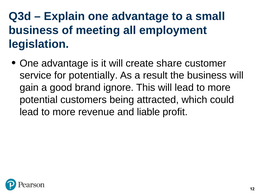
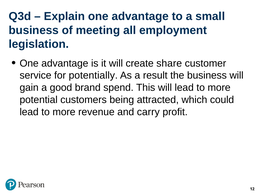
ignore: ignore -> spend (118, 87)
liable: liable -> carry (148, 111)
